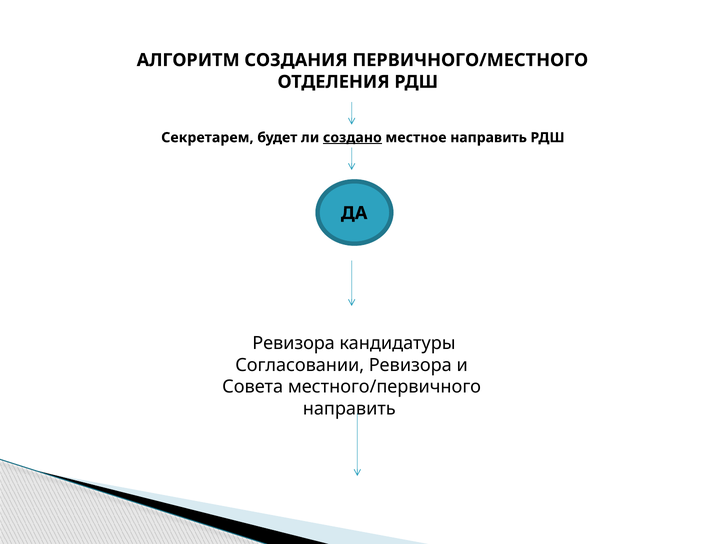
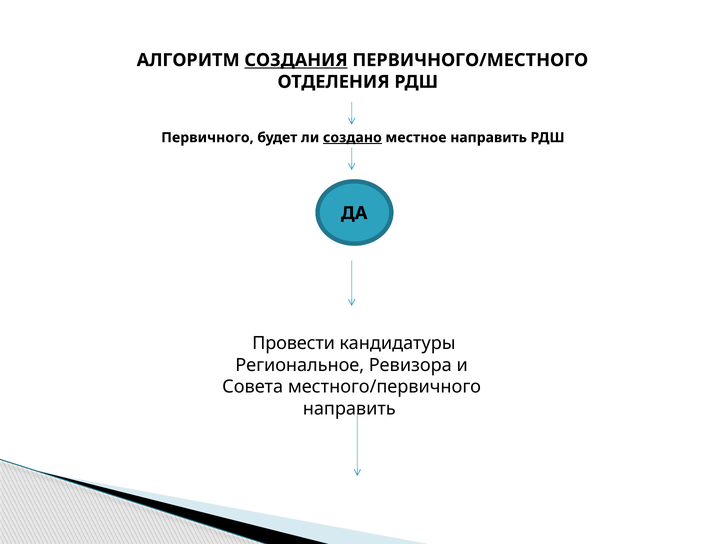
СОЗДАНИЯ underline: none -> present (296, 60)
Секретарем: Секретарем -> Первичного (207, 138)
Ревизора: Ревизора -> Провести (294, 344)
Согласовании: Согласовании -> Региональное (300, 366)
